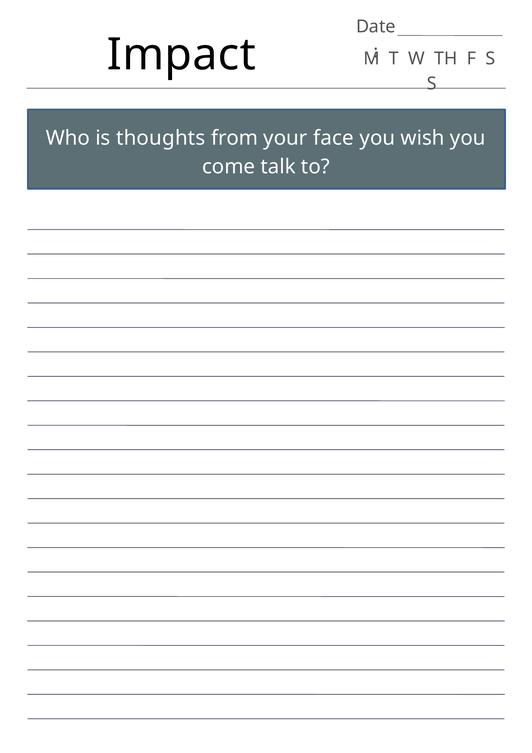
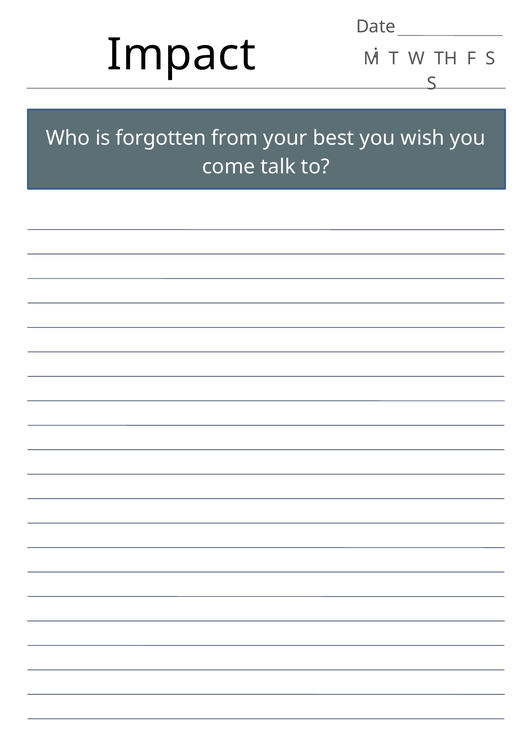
thoughts: thoughts -> forgotten (161, 138)
face: face -> best (334, 138)
